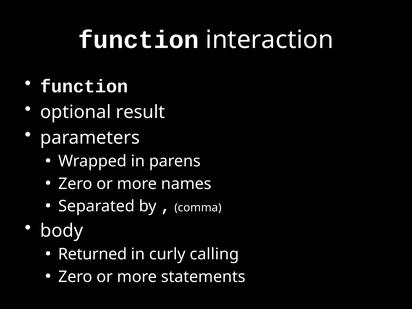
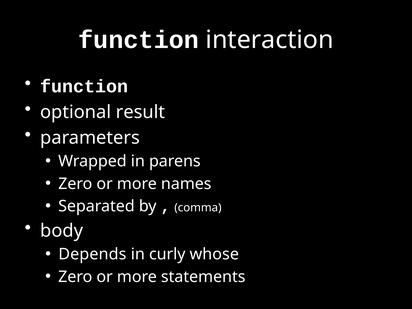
Returned: Returned -> Depends (92, 254)
calling: calling -> whose (214, 254)
